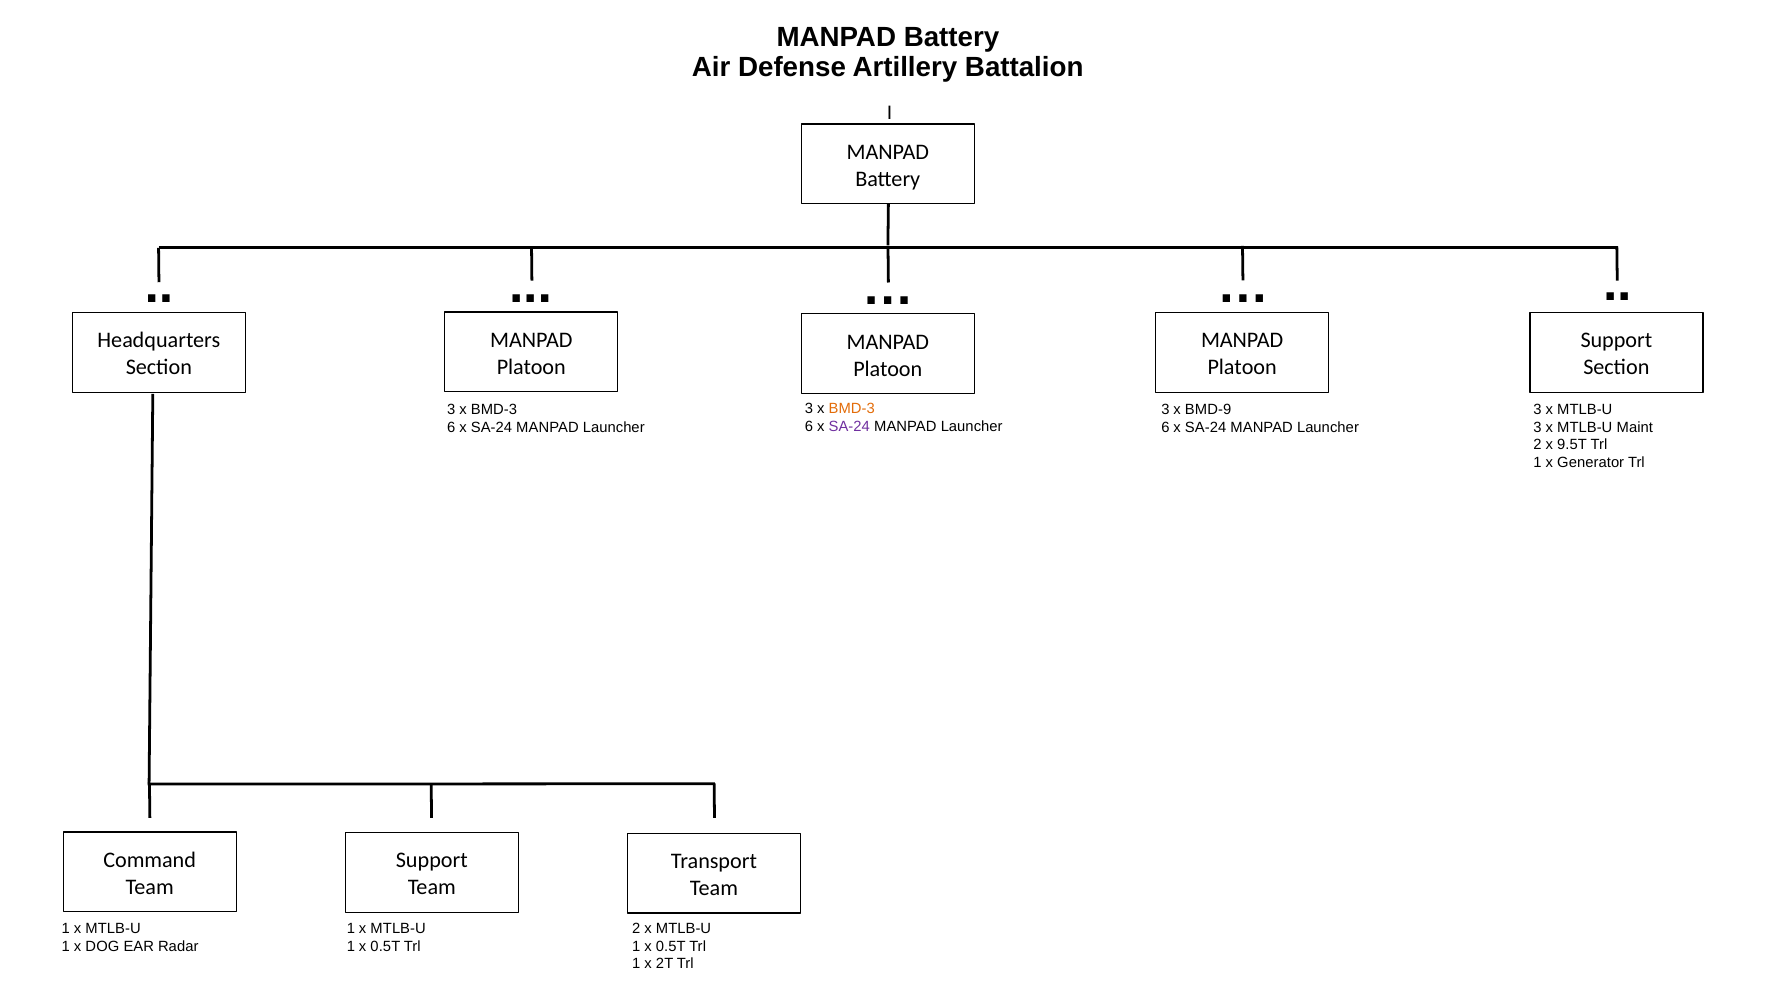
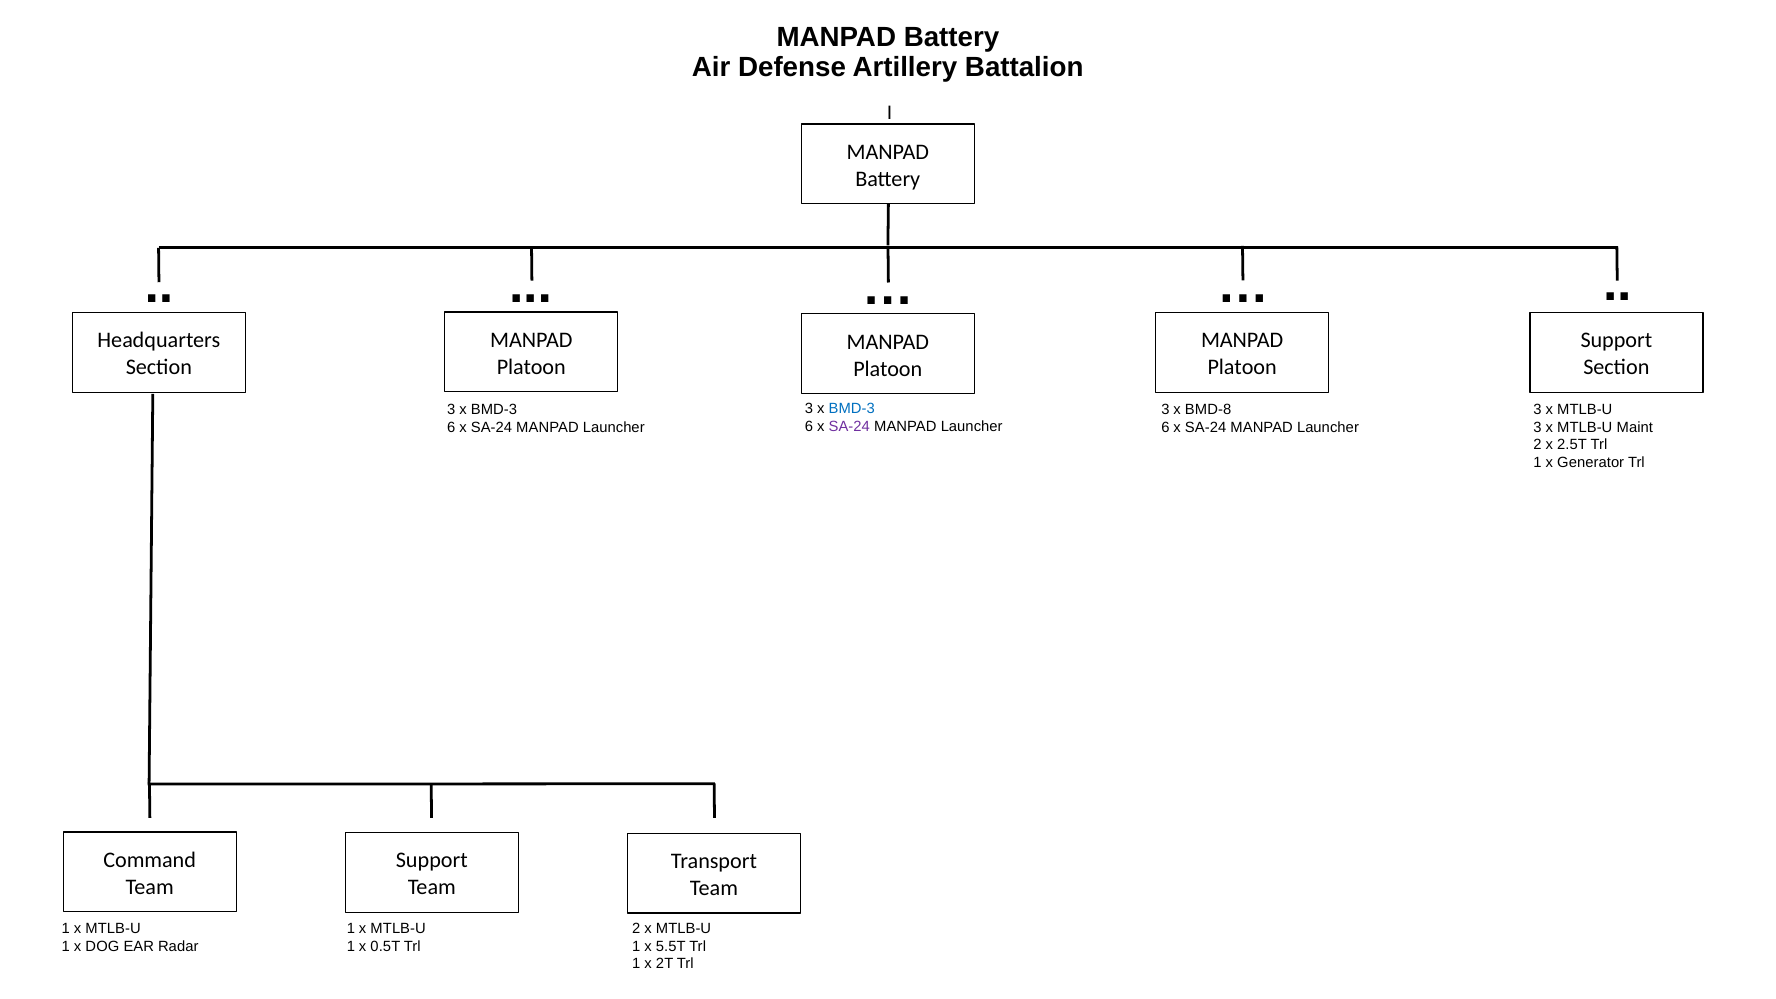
BMD-3 colour: orange -> blue (852, 409)
BMD-9: BMD-9 -> BMD-8 (1208, 410)
9.5T: 9.5T -> 2.5T (1572, 445)
0.5T: 0.5T -> 5.5T (671, 946)
